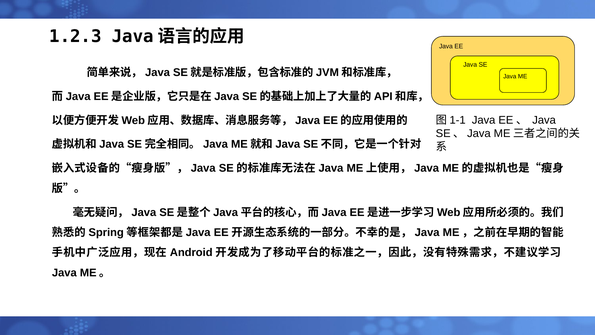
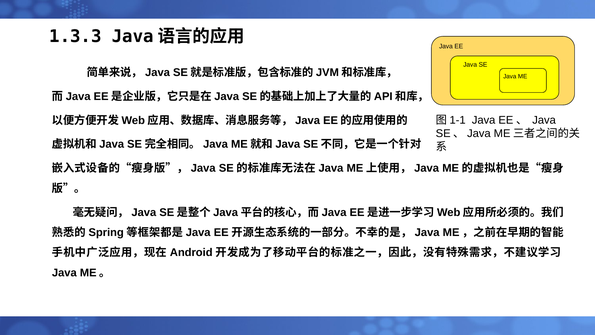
1.2.3: 1.2.3 -> 1.3.3 (75, 36)
